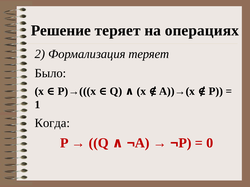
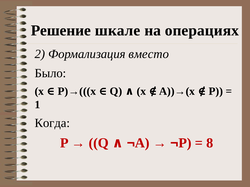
Решение теряет: теряет -> шкале (118, 31)
Формализация теряет: теряет -> вместо (149, 54)
0: 0 -> 8 (210, 143)
